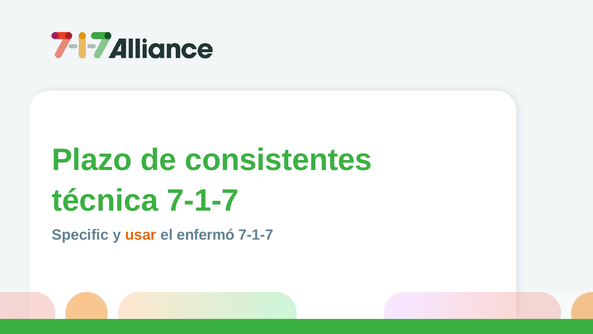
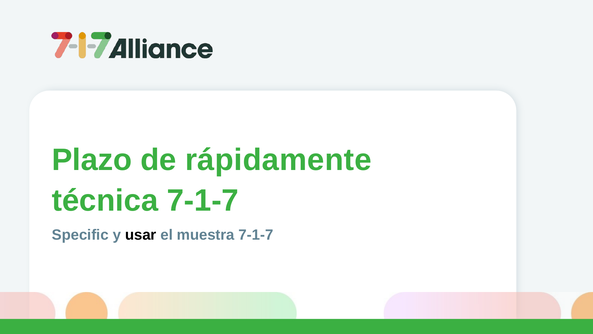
consistentes: consistentes -> rápidamente (278, 160)
usar colour: orange -> black (141, 234)
enfermó: enfermó -> muestra (206, 234)
